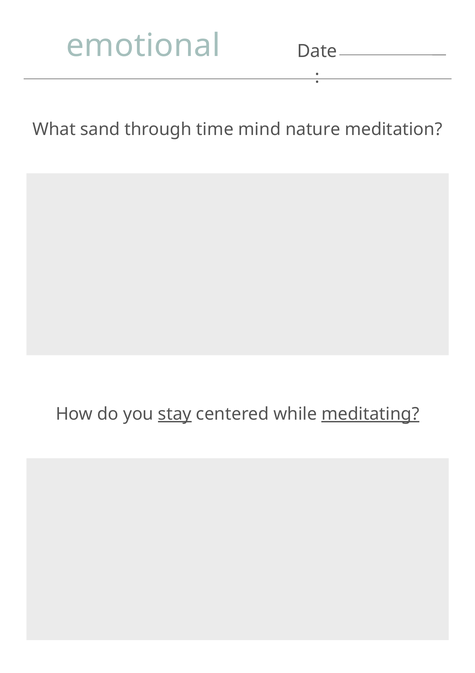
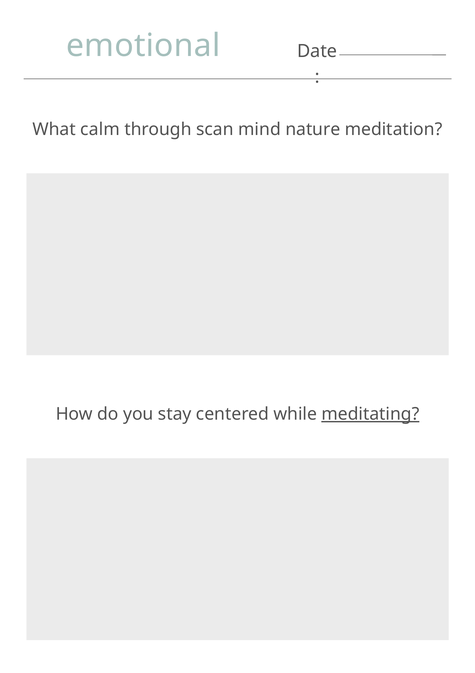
sand: sand -> calm (100, 129)
time: time -> scan (215, 129)
stay underline: present -> none (175, 414)
